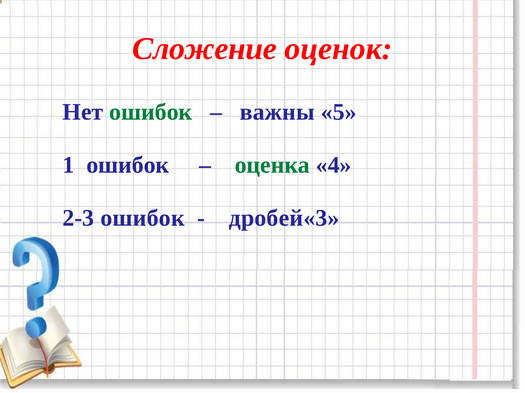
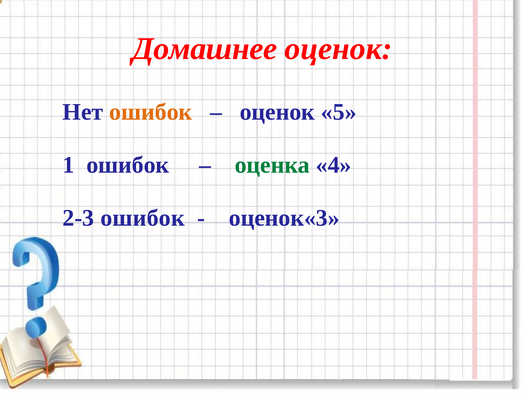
Сложение: Сложение -> Домашнее (205, 49)
ошибок colour: green -> orange (151, 112)
важны: важны -> оценок (277, 112)
дробей«3: дробей«3 -> оценок«3 (284, 218)
